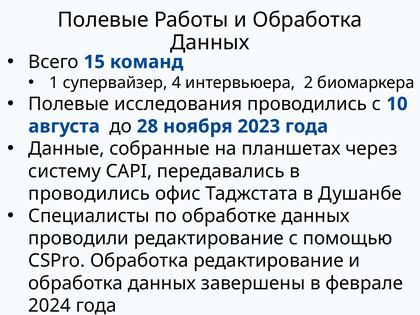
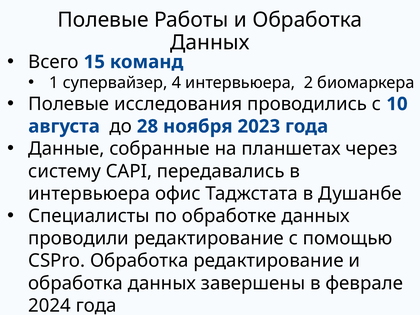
проводились: проводились -> интервьюера (89, 194)
